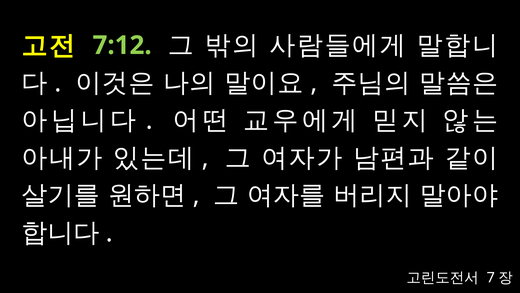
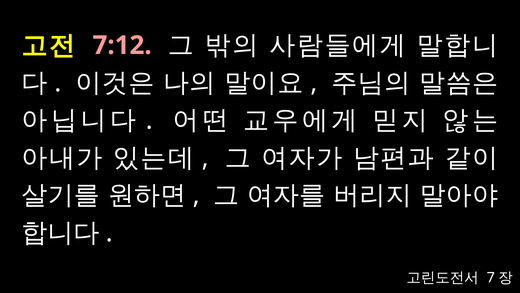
7:12 colour: light green -> pink (122, 45)
